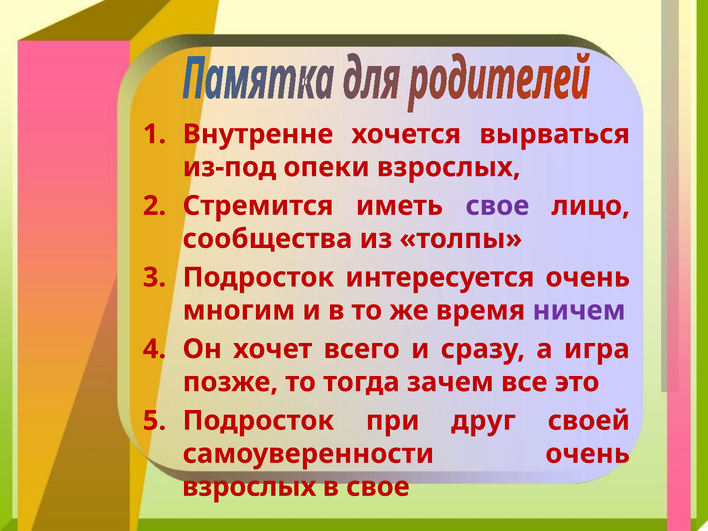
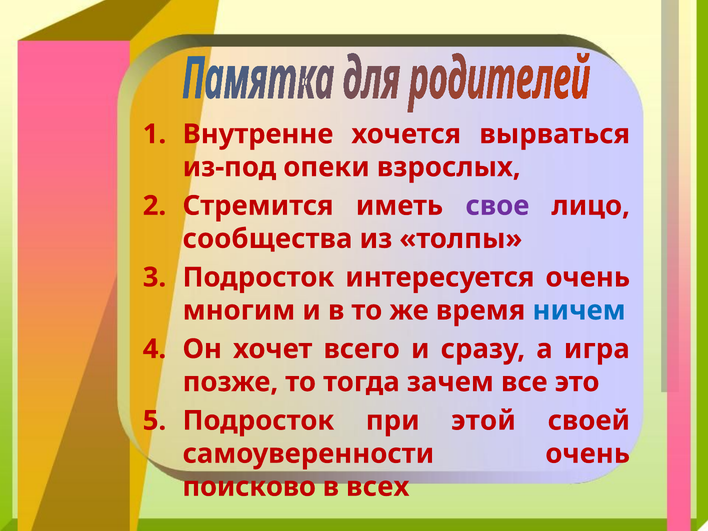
ничем colour: purple -> blue (579, 310)
друг: друг -> этой (484, 421)
взрослых: взрослых -> поисково (249, 487)
в свое: свое -> всех (378, 487)
